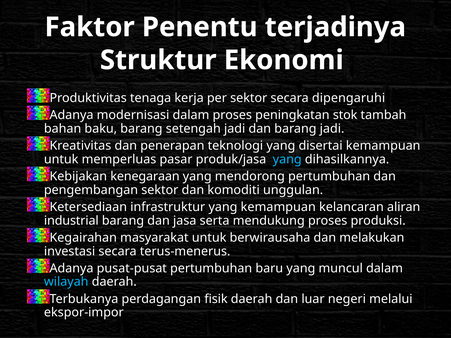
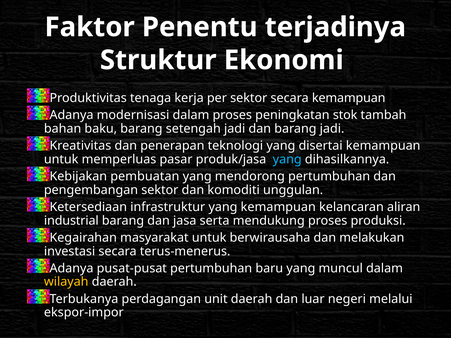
secara dipengaruhi: dipengaruhi -> kemampuan (349, 98)
kenegaraan: kenegaraan -> pembuatan (145, 177)
wilayah colour: light blue -> yellow (66, 282)
fisik: fisik -> unit (216, 299)
